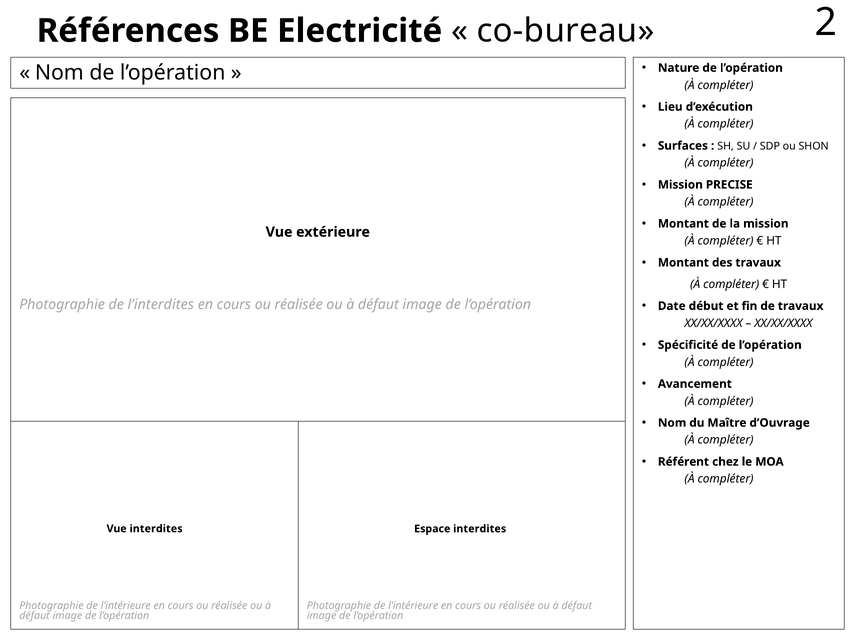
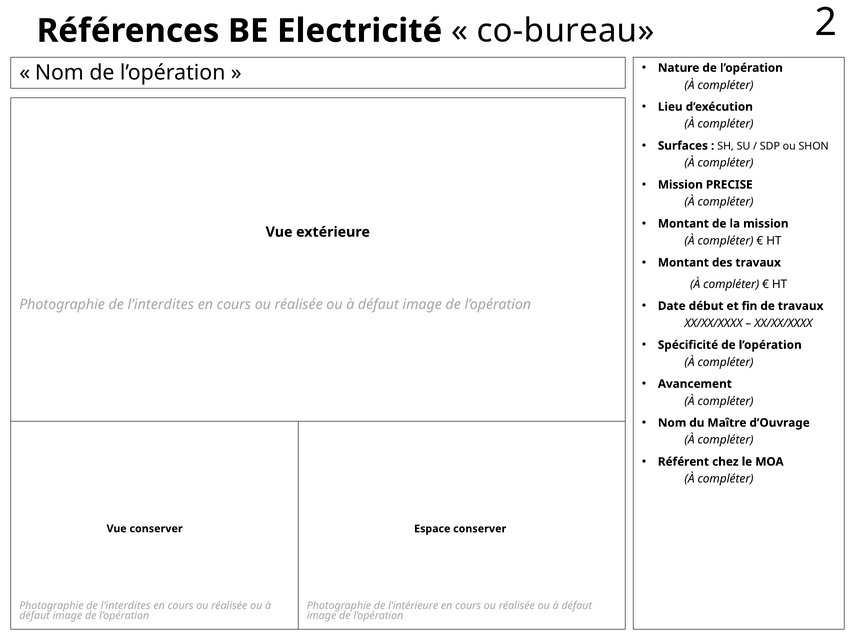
Vue interdites: interdites -> conserver (156, 529)
Espace interdites: interdites -> conserver (480, 529)
l’intérieure: l’intérieure -> l’interdites (126, 606)
